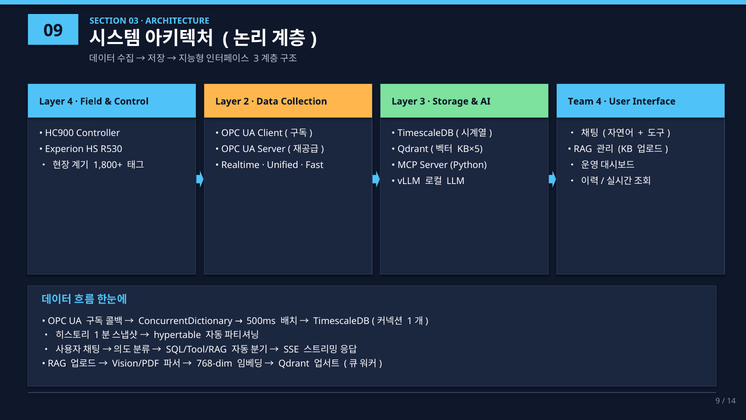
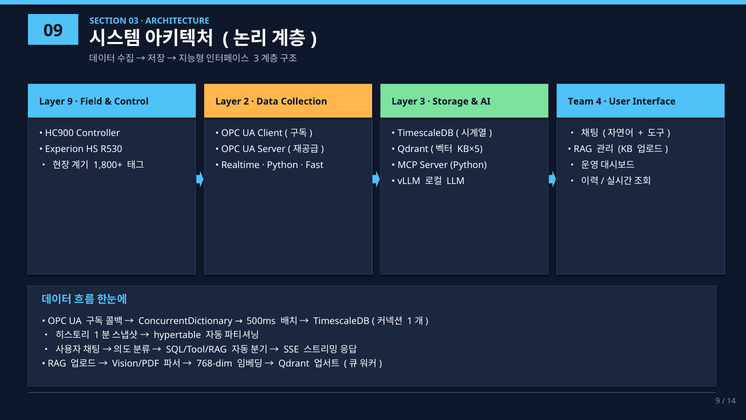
Layer 4: 4 -> 9 (70, 101)
Unified: Unified -> Python (283, 165)
